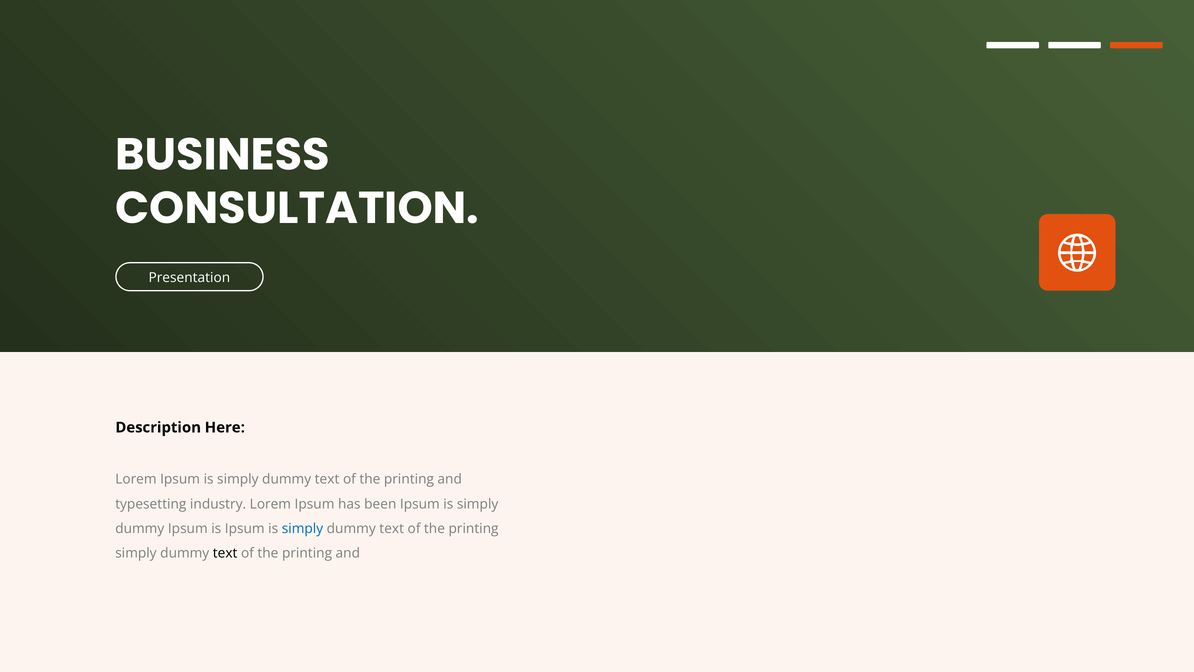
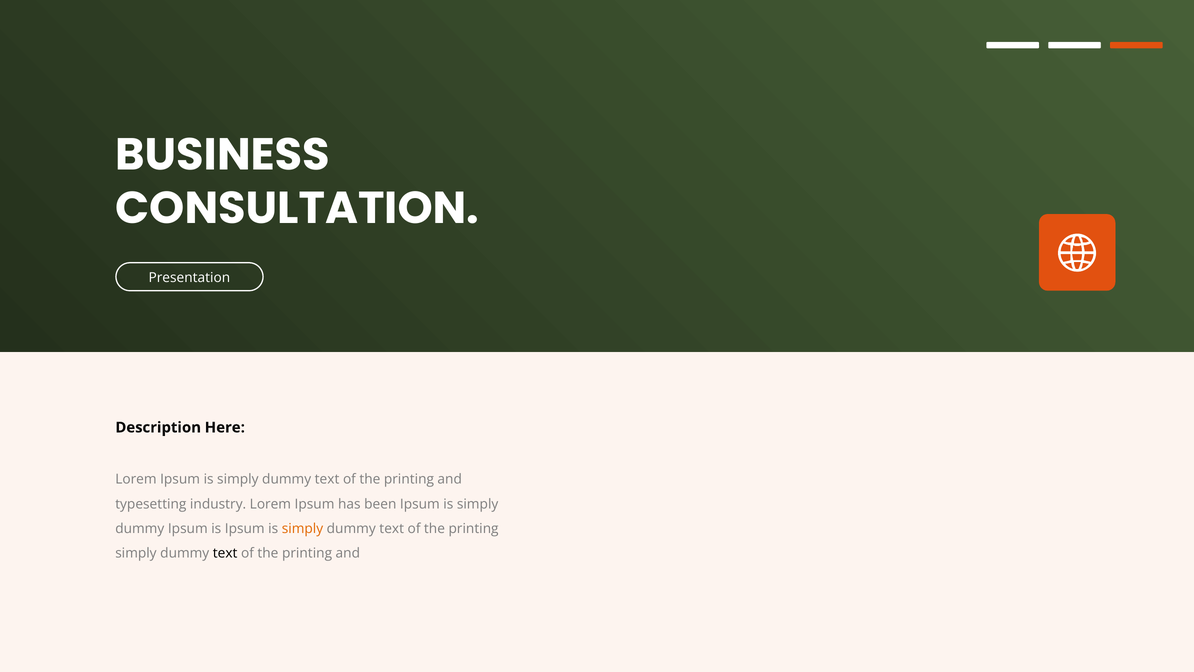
simply colour: blue -> orange (302, 528)
